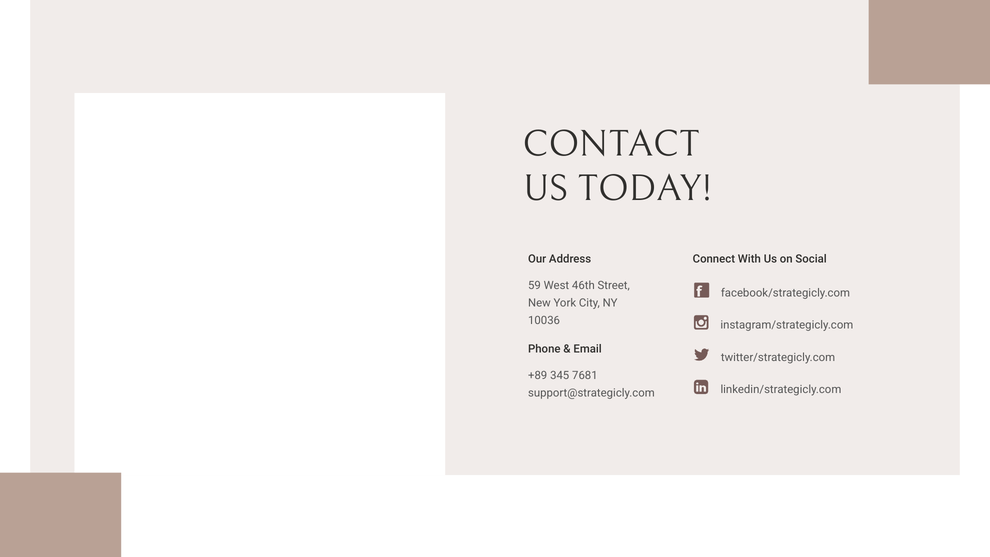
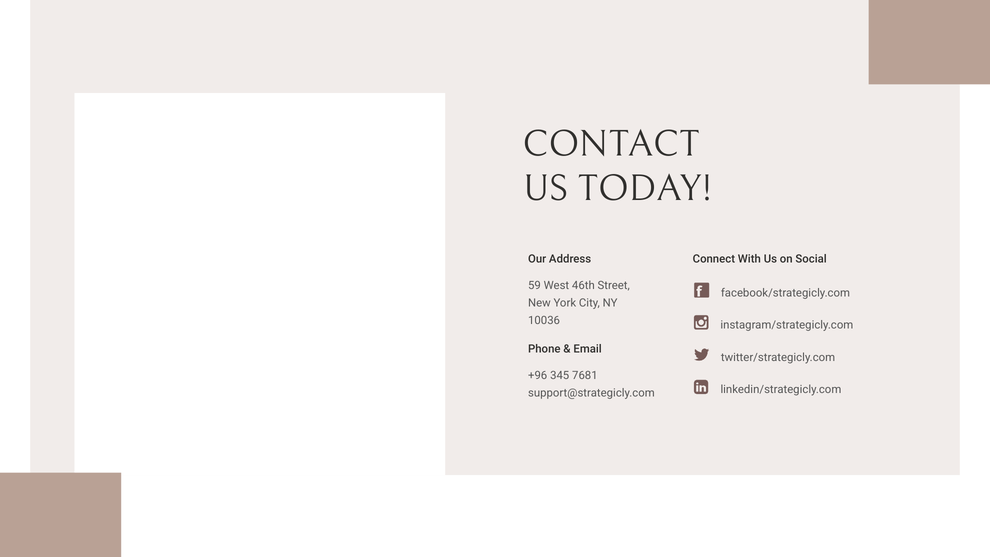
+89: +89 -> +96 (538, 375)
